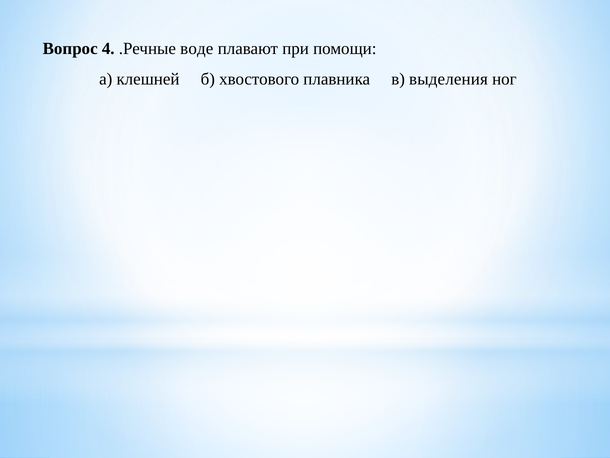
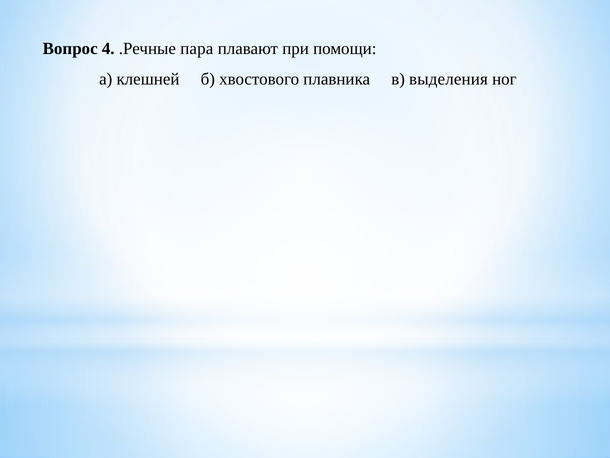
воде: воде -> пара (197, 49)
